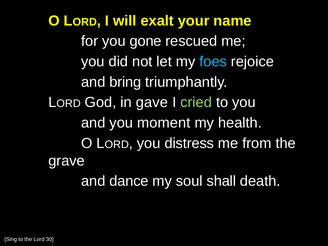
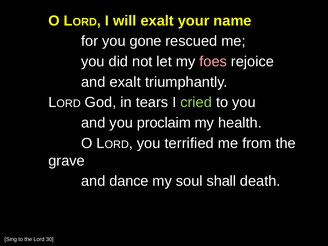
foes colour: light blue -> pink (213, 62)
and bring: bring -> exalt (125, 82)
gave: gave -> tears (152, 102)
moment: moment -> proclaim (164, 123)
distress: distress -> terrified (189, 143)
